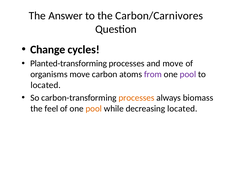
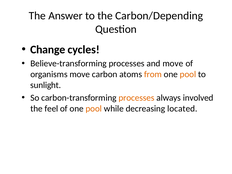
Carbon/Carnivores: Carbon/Carnivores -> Carbon/Depending (159, 16)
Planted-transforming: Planted-transforming -> Believe-transforming (69, 64)
from colour: purple -> orange (153, 74)
pool colour: purple -> orange (188, 74)
located: located -> sunlight (46, 85)
biomass: biomass -> involved (198, 98)
